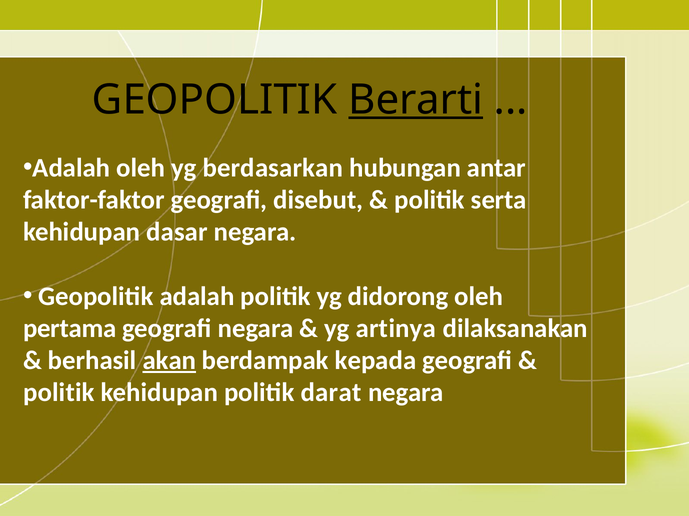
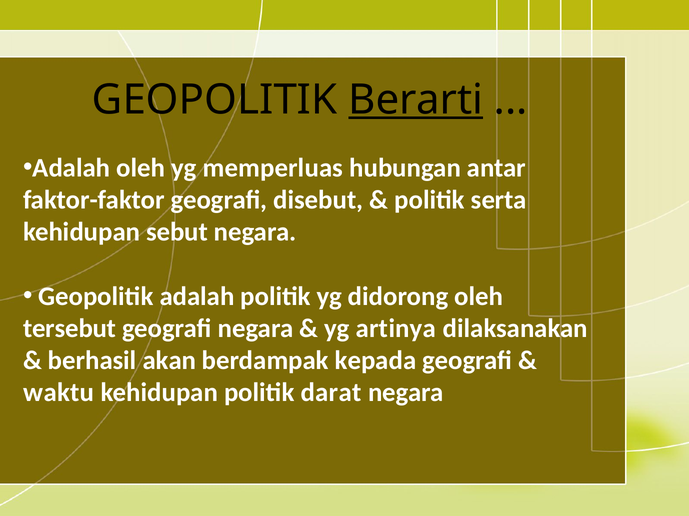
berdasarkan: berdasarkan -> memperluas (273, 168)
dasar: dasar -> sebut (177, 232)
pertama: pertama -> tersebut (70, 329)
akan underline: present -> none (169, 361)
politik: politik -> waktu (59, 393)
